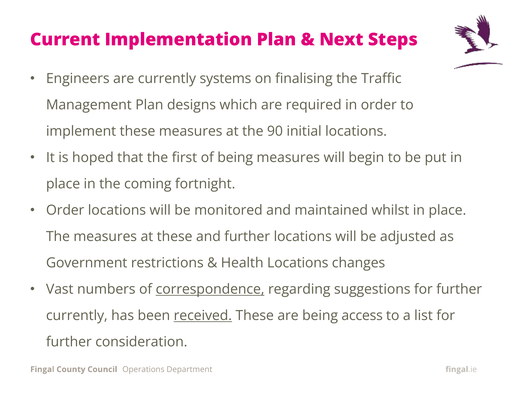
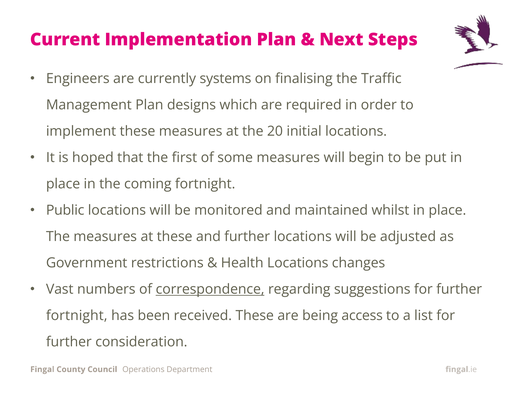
90: 90 -> 20 (275, 131)
of being: being -> some (235, 158)
Order: Order -> Public (65, 211)
currently: currently -> fortnight (77, 316)
received underline: present -> none (203, 316)
